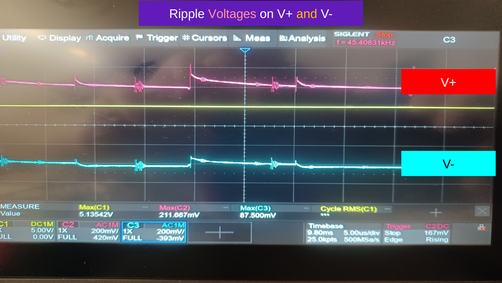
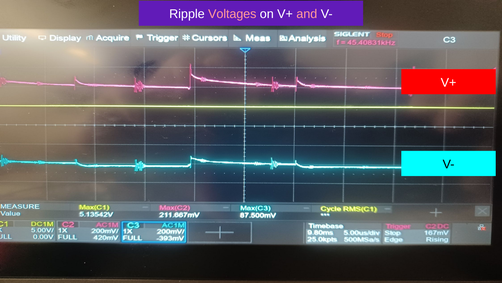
and colour: yellow -> pink (307, 14)
